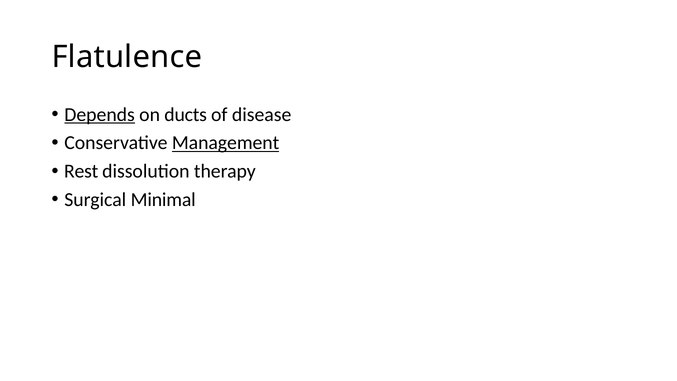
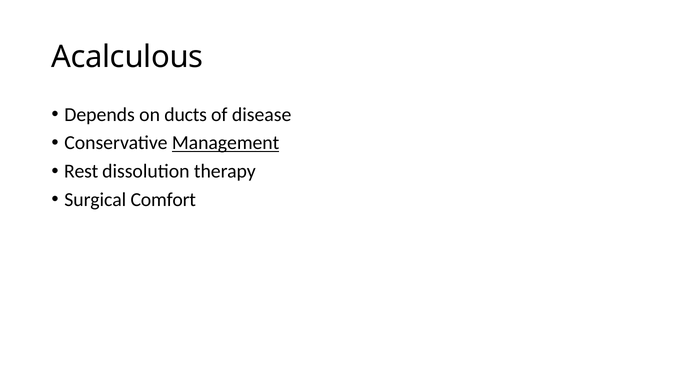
Flatulence: Flatulence -> Acalculous (127, 57)
Depends underline: present -> none (100, 114)
Minimal: Minimal -> Comfort (163, 200)
